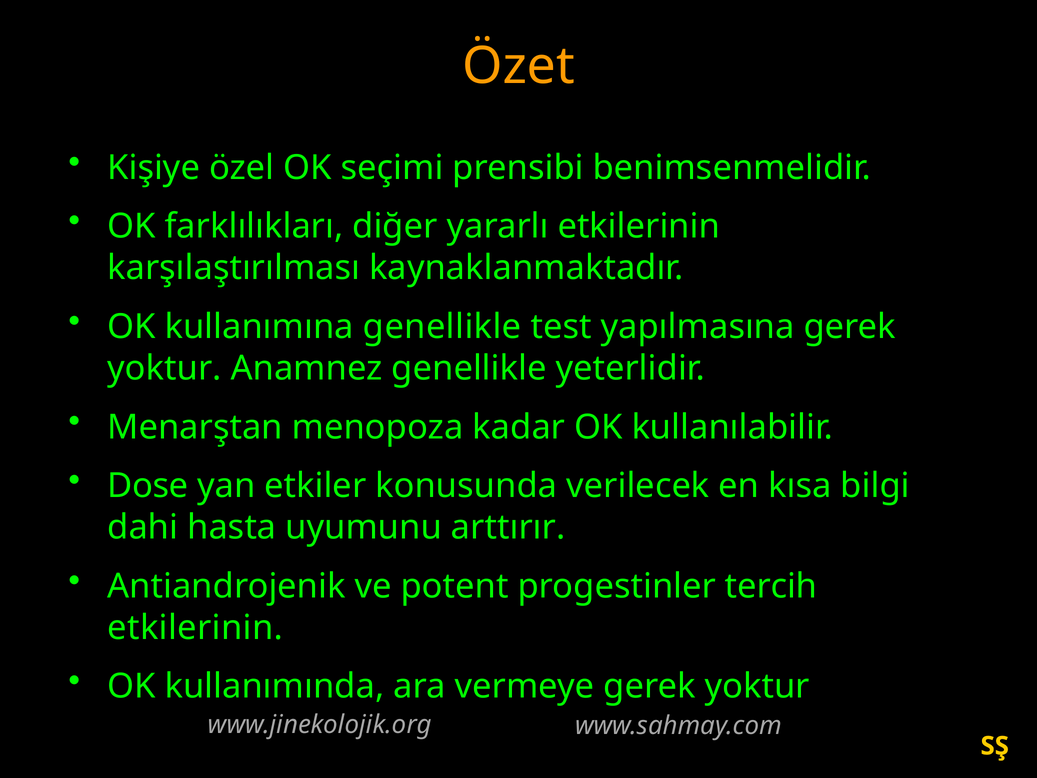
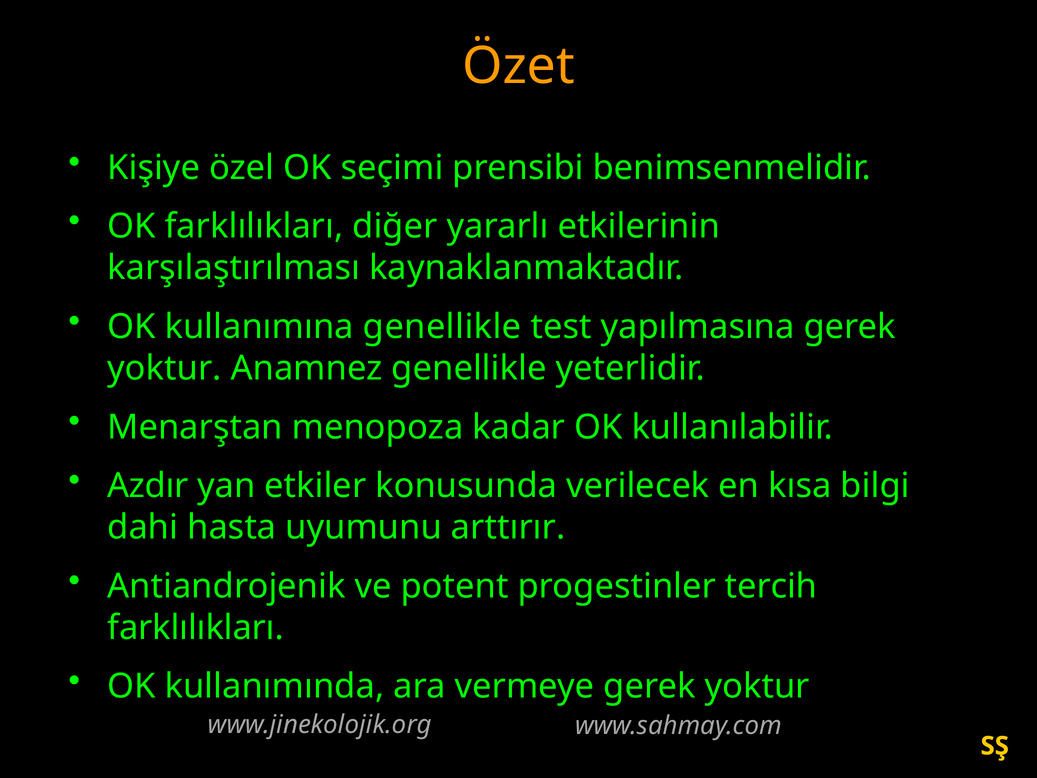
Dose: Dose -> Azdır (148, 486)
etkilerinin: etkilerinin -> farklılıkları (196, 628)
